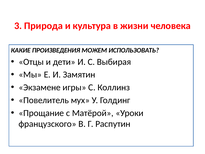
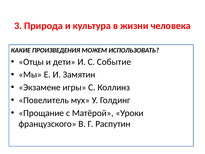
Выбирая: Выбирая -> Событие (114, 62)
